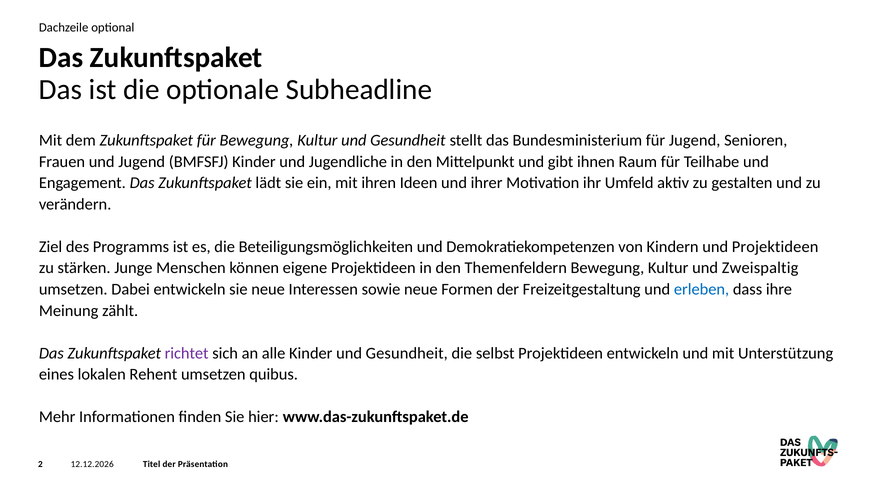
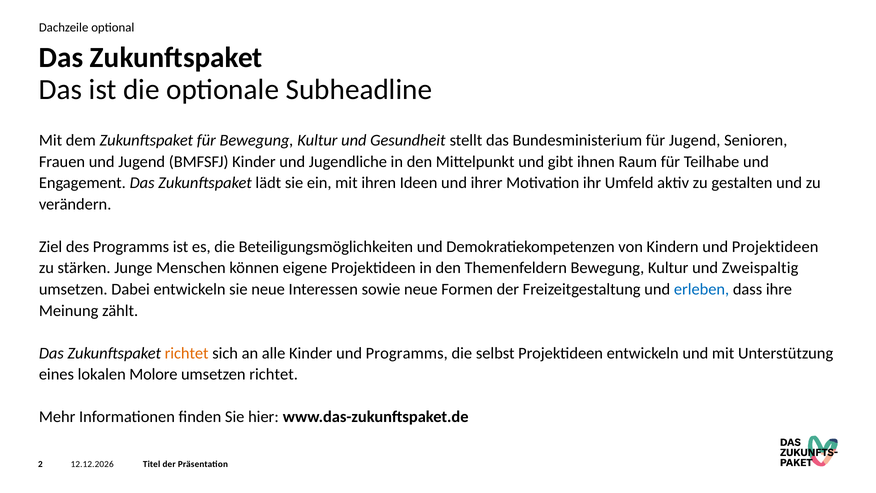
richtet colour: purple -> orange (187, 353)
Kinder und Gesundheit: Gesundheit -> Programms (407, 353)
Rehent: Rehent -> Molore (153, 374)
umsetzen quibus: quibus -> richtet (274, 374)
